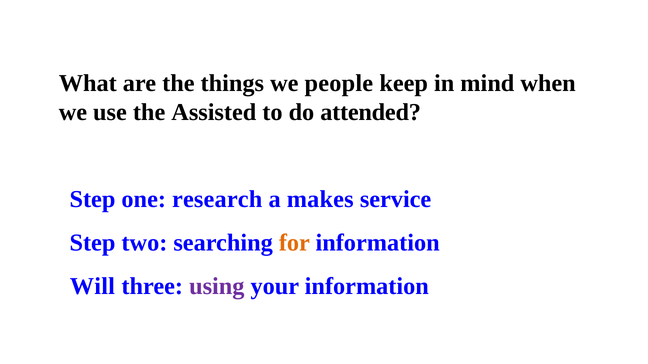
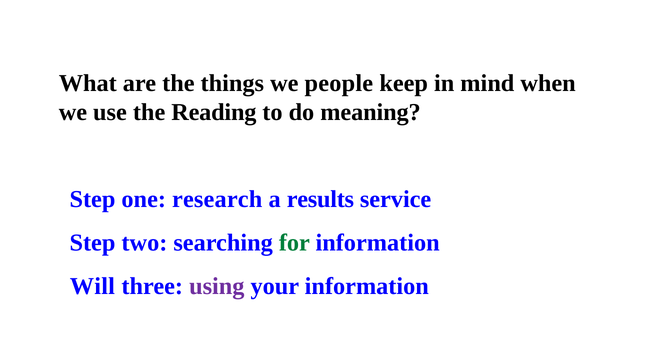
Assisted: Assisted -> Reading (214, 113)
attended: attended -> meaning (371, 113)
makes: makes -> results (320, 199)
for colour: orange -> green (294, 243)
